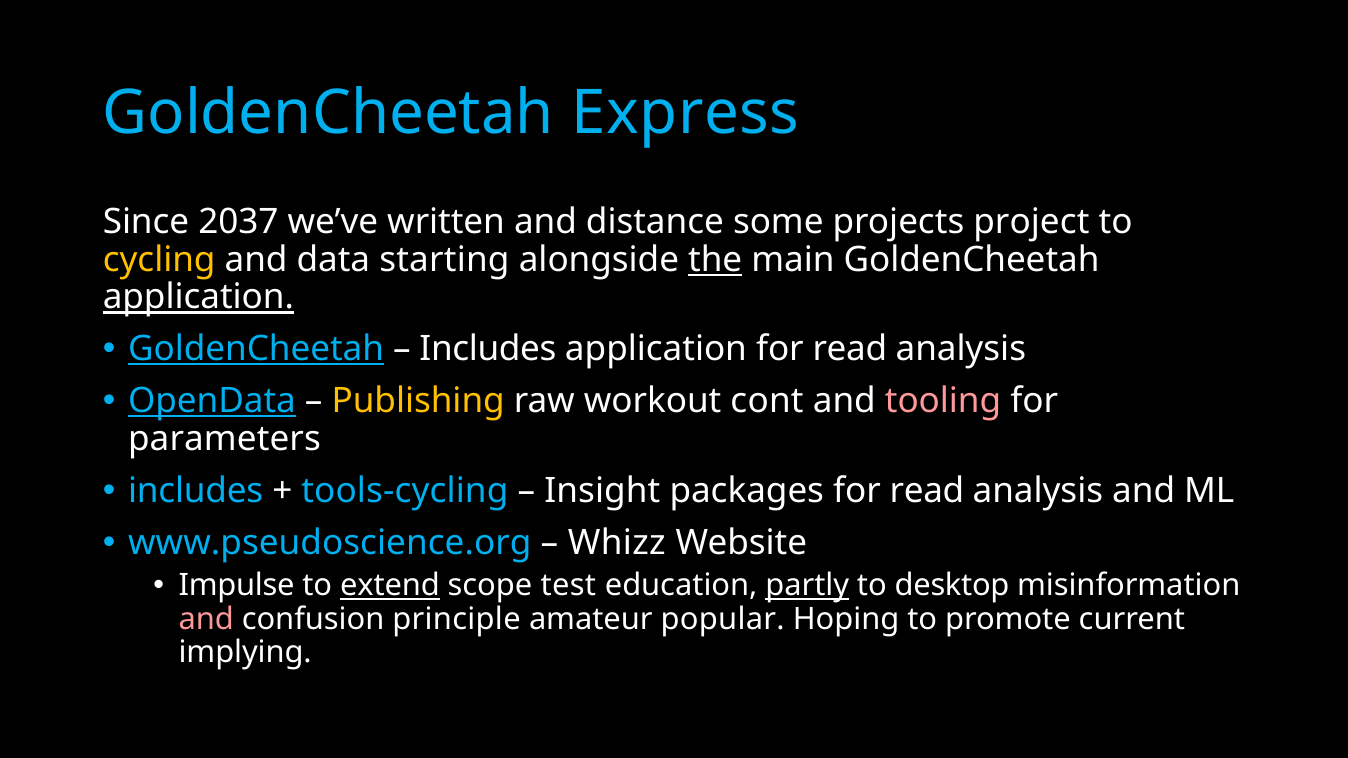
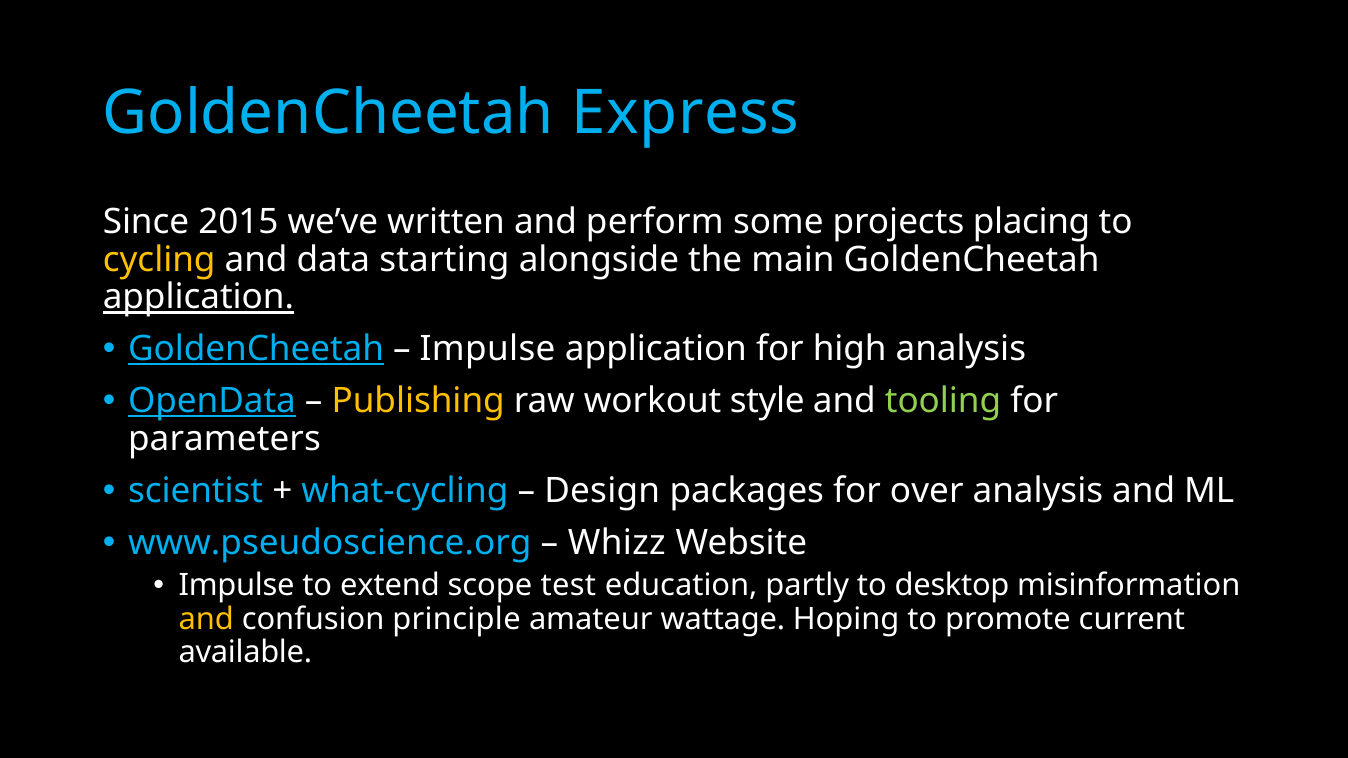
2037: 2037 -> 2015 (238, 222)
distance: distance -> perform (655, 222)
project: project -> placing (1032, 222)
the underline: present -> none (715, 260)
Includes: Includes -> Impulse (488, 349)
application for read: read -> high (850, 349)
cont: cont -> style (767, 401)
tooling colour: pink -> light green (943, 401)
includes: includes -> scientist (196, 491)
tools-cycling: tools-cycling -> what-cycling (405, 491)
Insight: Insight -> Design (602, 491)
packages for read: read -> over (927, 491)
extend underline: present -> none (390, 586)
partly underline: present -> none (807, 586)
and colour: pink -> yellow (206, 619)
popular: popular -> wattage (723, 619)
implying: implying -> available (245, 652)
